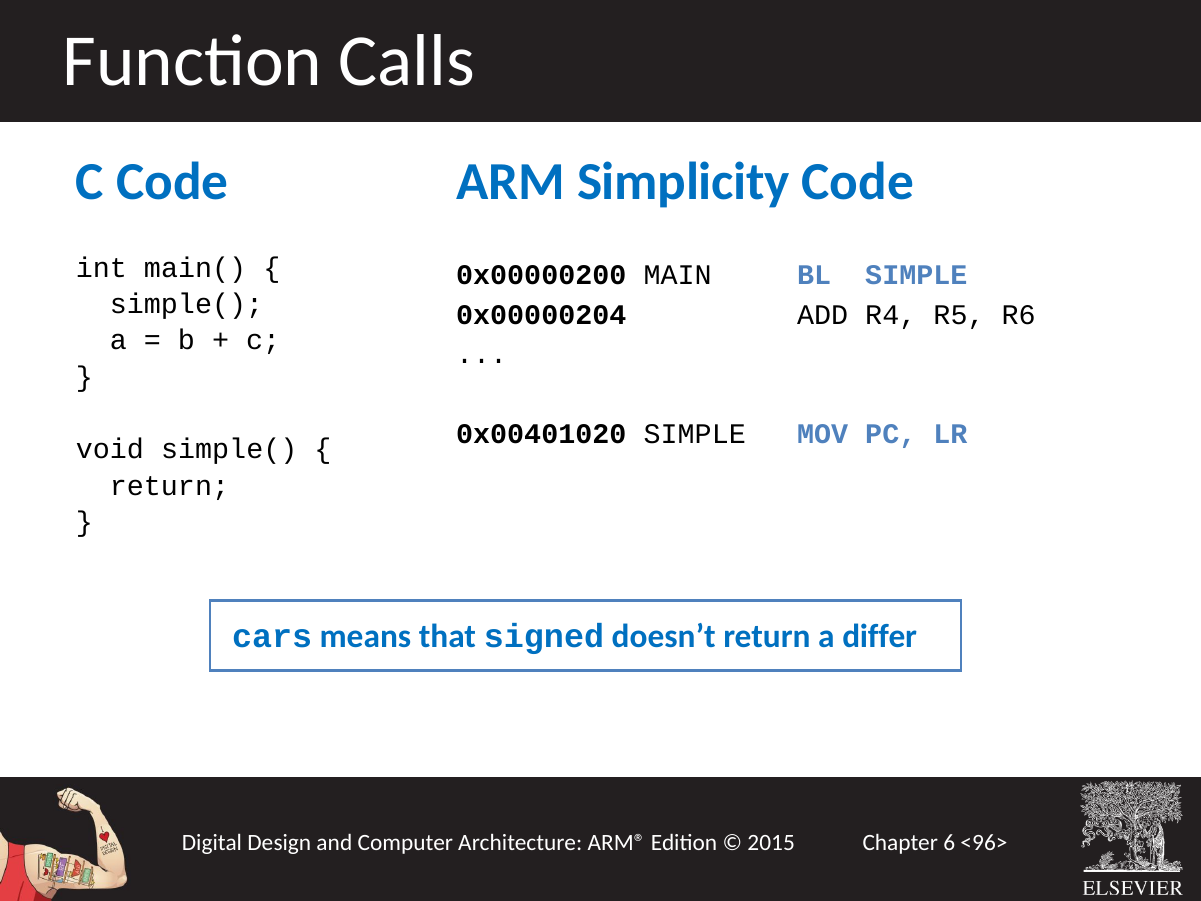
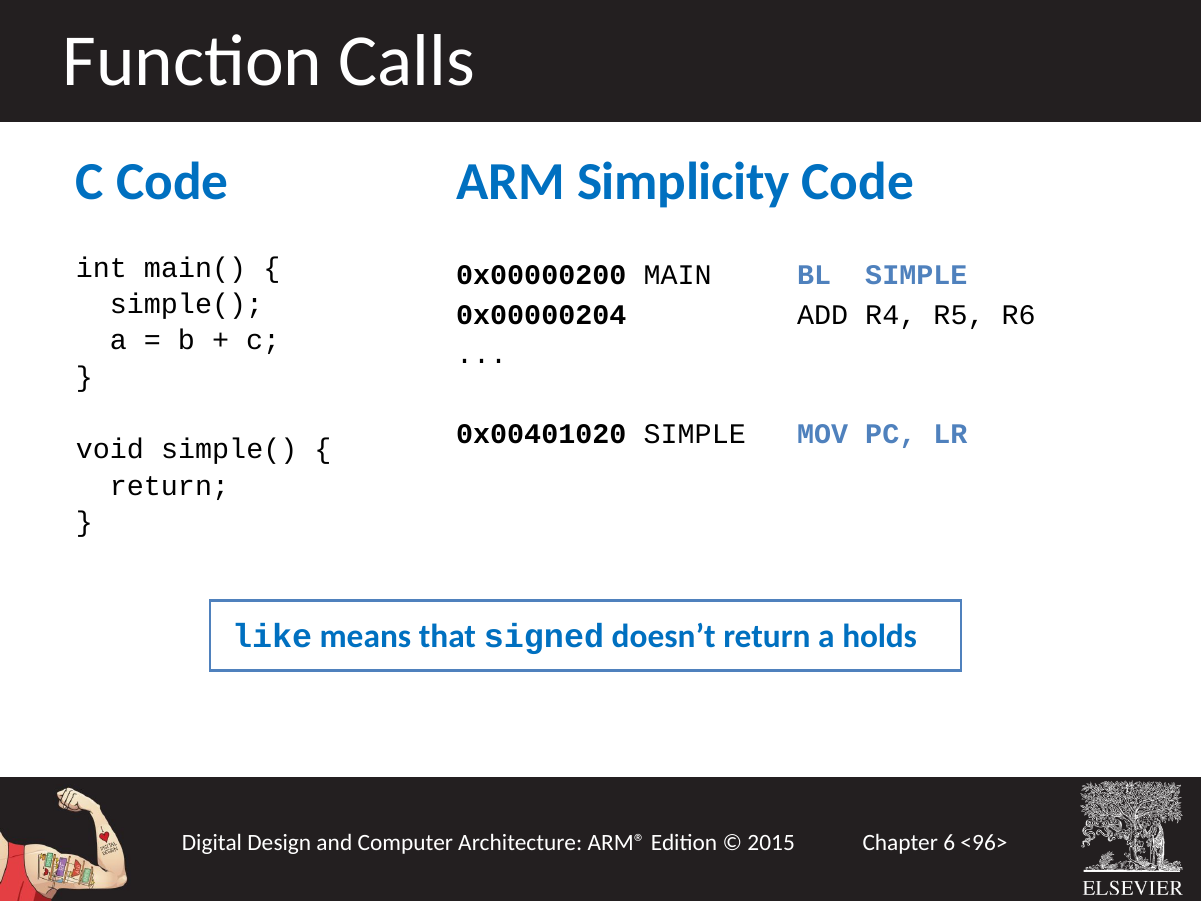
cars: cars -> like (272, 637)
differ: differ -> holds (880, 637)
